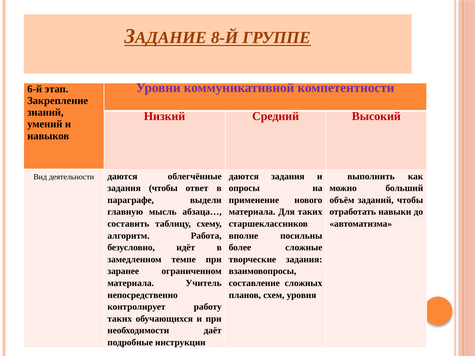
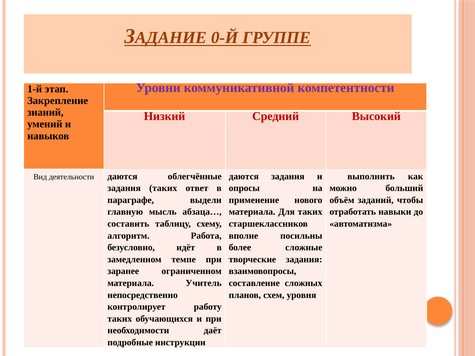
8-Й: 8-Й -> 0-Й (225, 38)
6-й: 6-й -> 1-й (35, 89)
задания чтобы: чтобы -> таких (163, 188)
